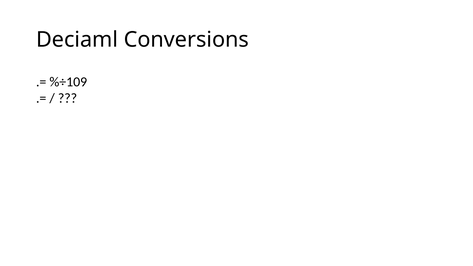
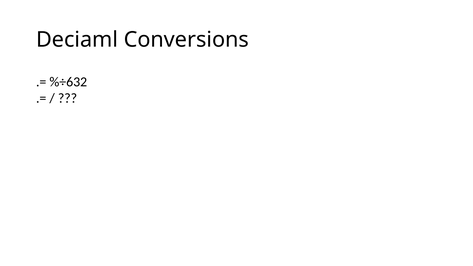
%÷109: %÷109 -> %÷632 (68, 82)
